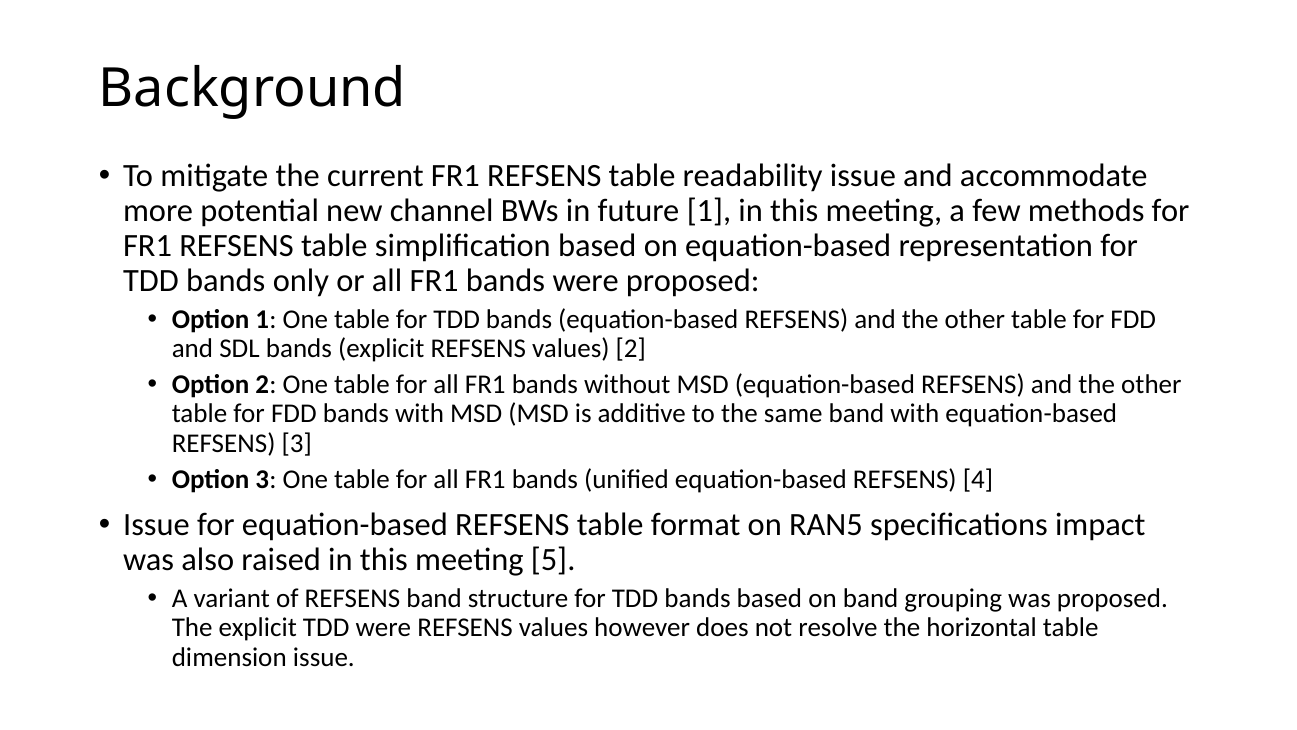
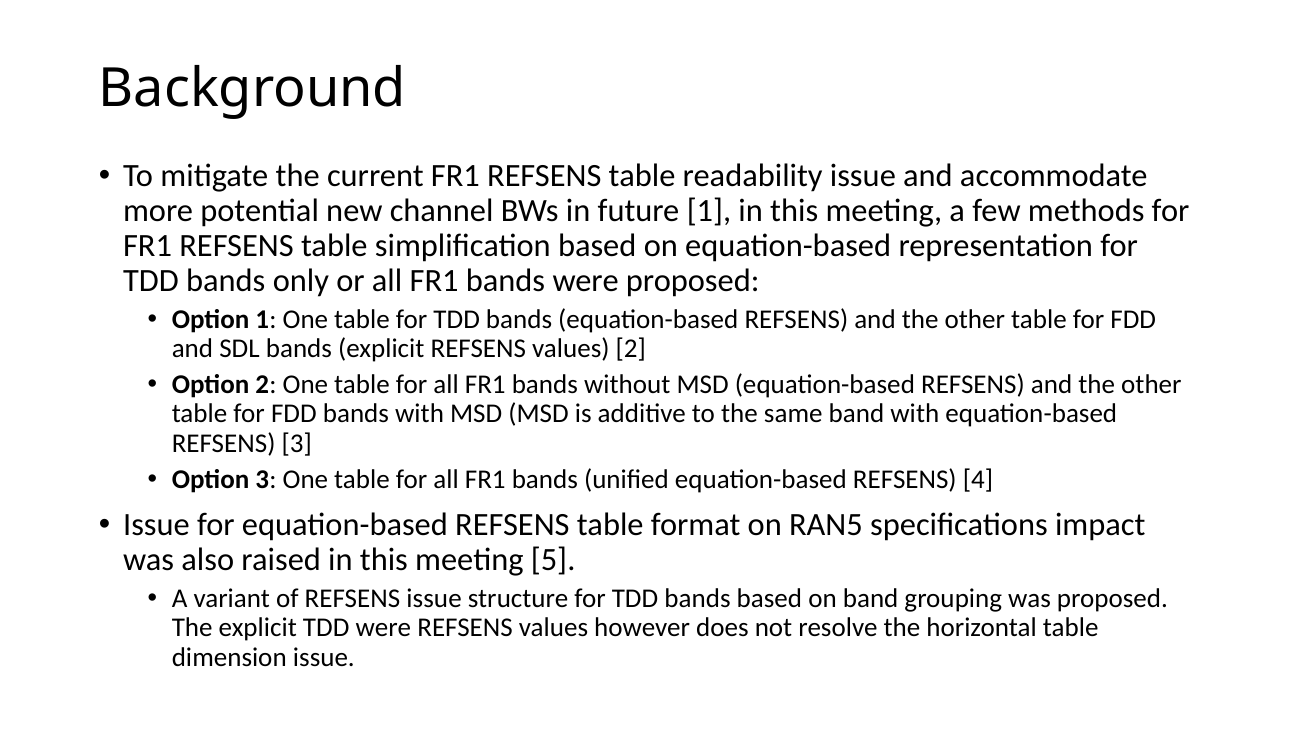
REFSENS band: band -> issue (434, 598)
